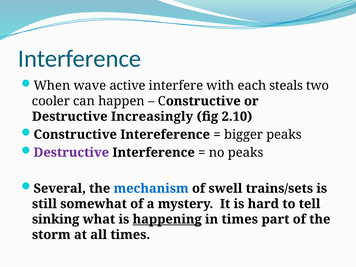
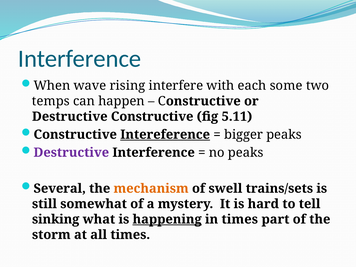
active: active -> rising (127, 86)
steals: steals -> some (286, 86)
cooler: cooler -> temps (51, 101)
Destructive Increasingly: Increasingly -> Constructive (152, 117)
2.10: 2.10 -> 5.11 (237, 117)
Intereference underline: none -> present (165, 135)
mechanism colour: blue -> orange (151, 188)
